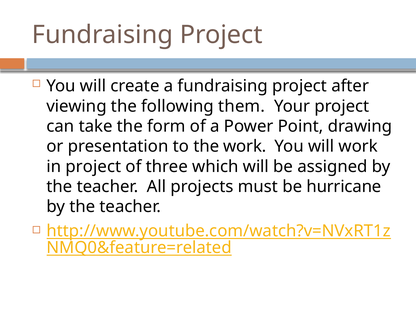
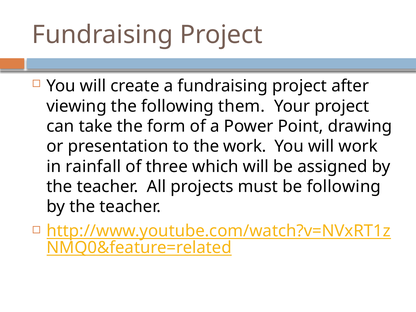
in project: project -> rainfall (93, 167)
be hurricane: hurricane -> following (344, 187)
